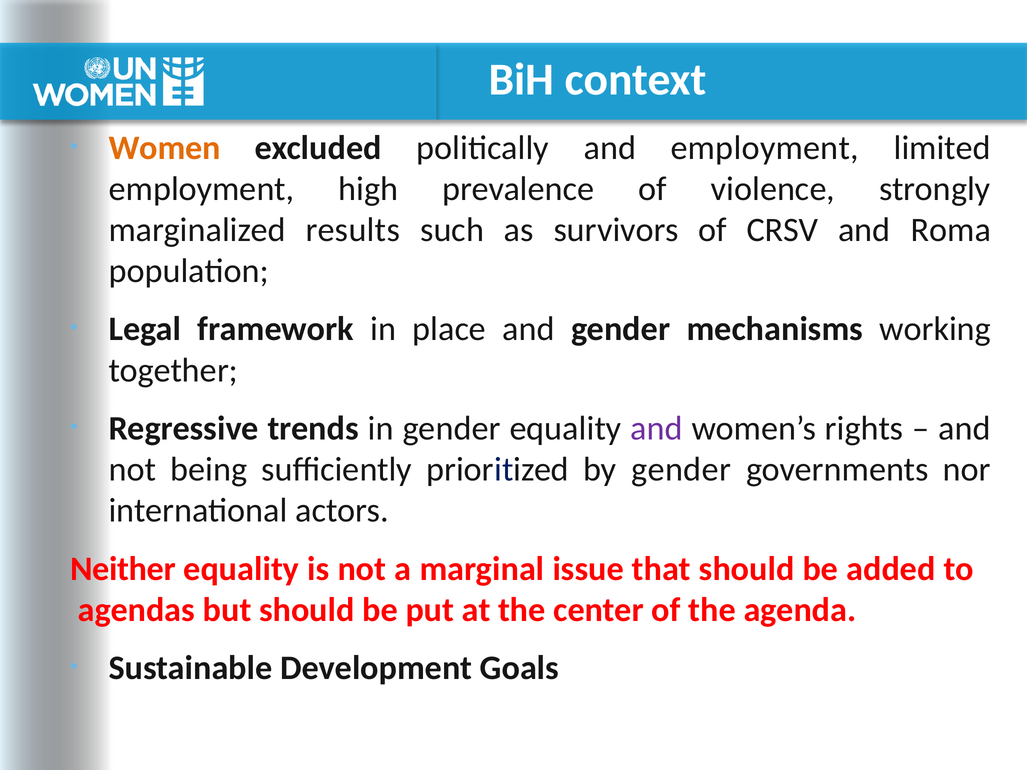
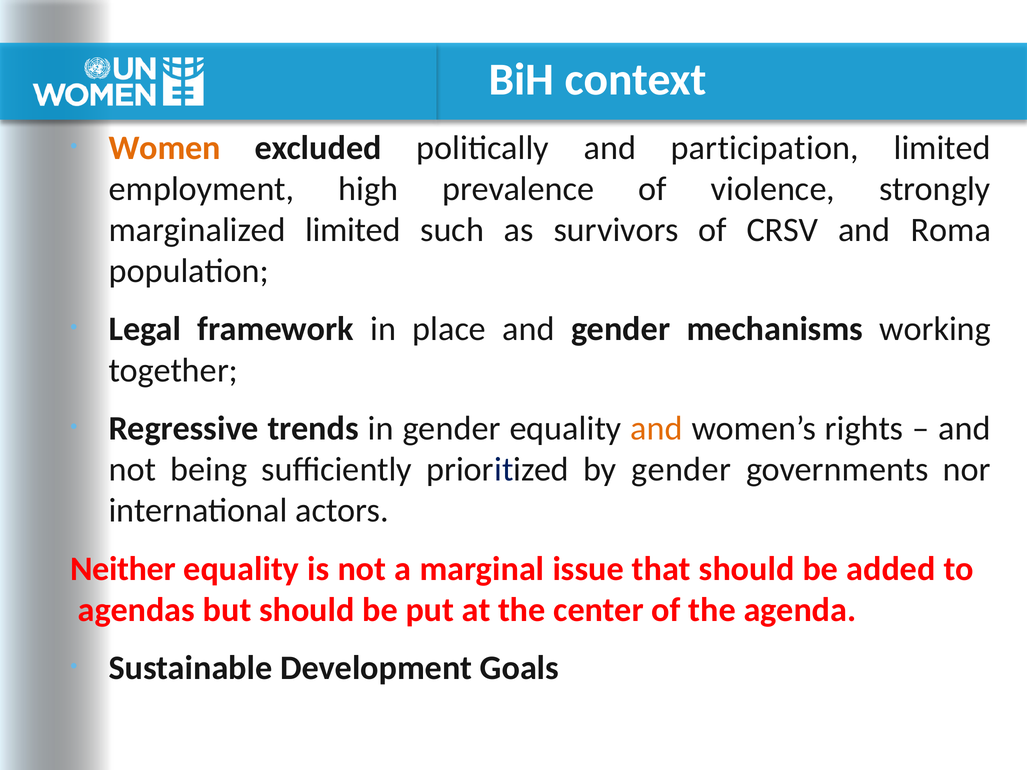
and employment: employment -> participation (765, 148)
marginalized results: results -> limited (353, 230)
and colour: purple -> orange (657, 429)
